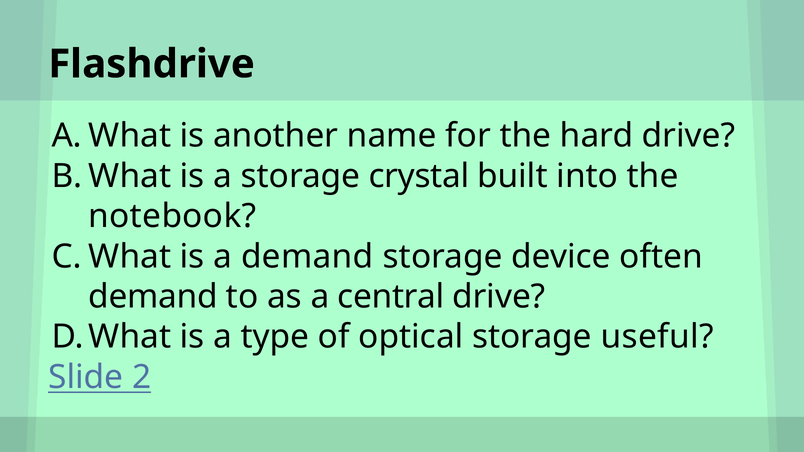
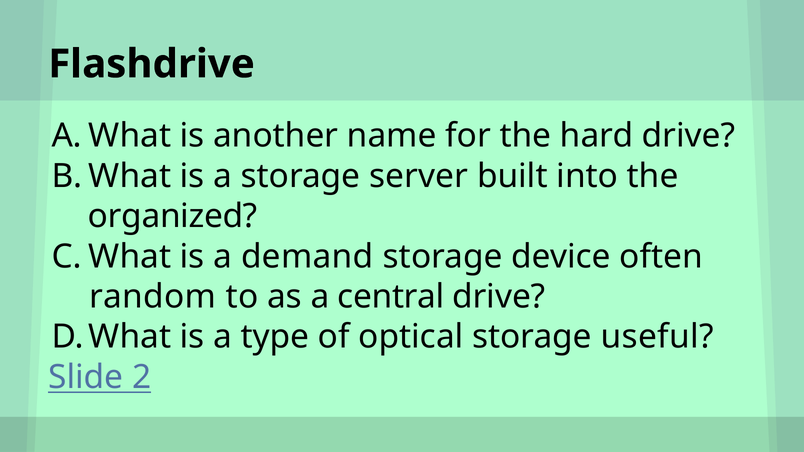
crystal: crystal -> server (419, 176)
notebook: notebook -> organized (173, 216)
demand: demand -> random (153, 297)
